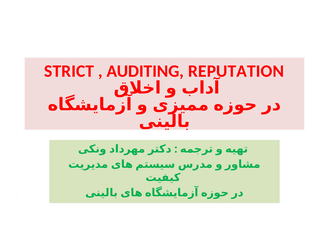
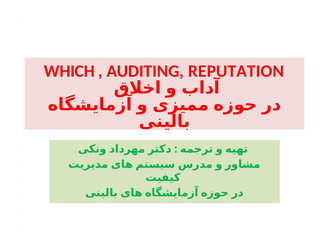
STRICT: STRICT -> WHICH (69, 71)
